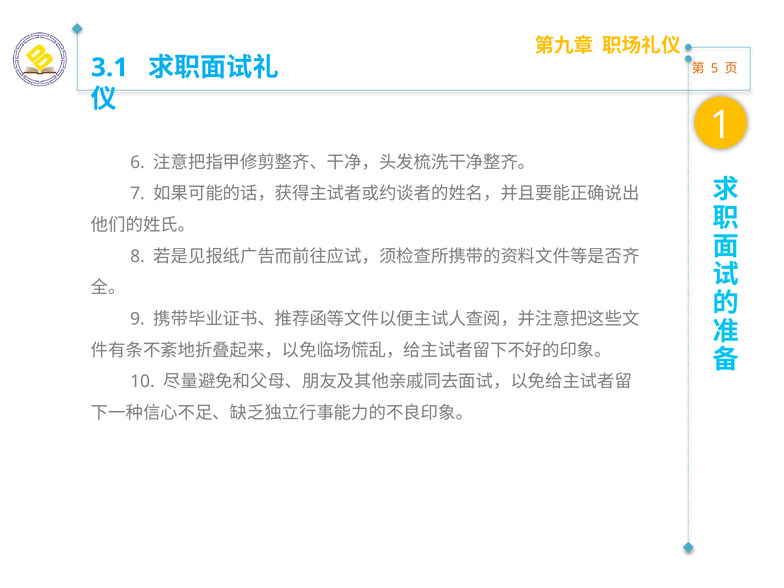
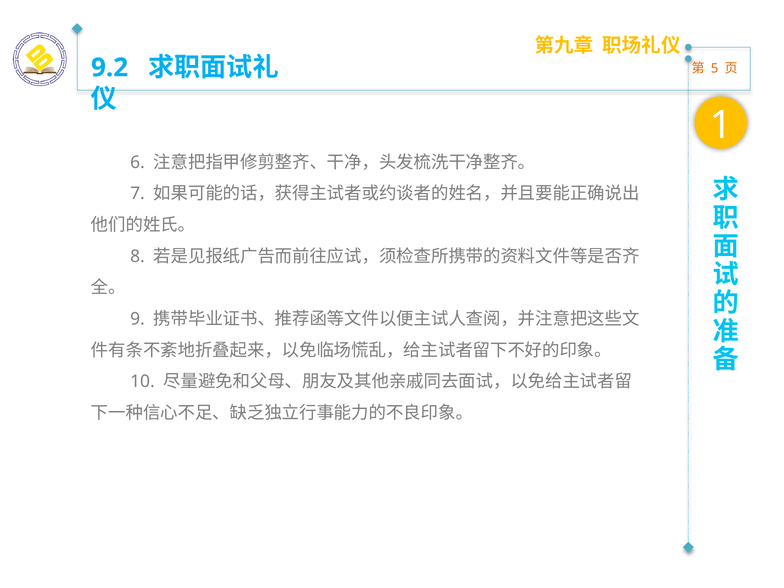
3.1: 3.1 -> 9.2 (110, 68)
